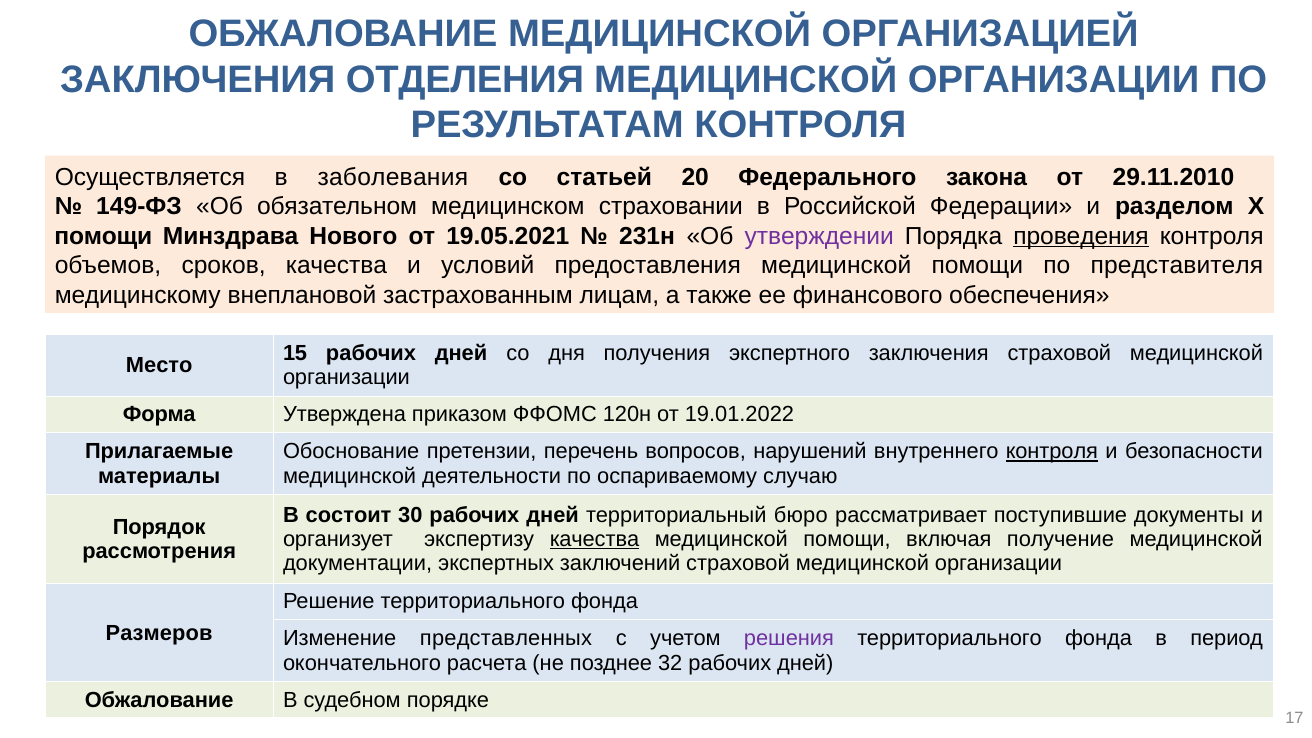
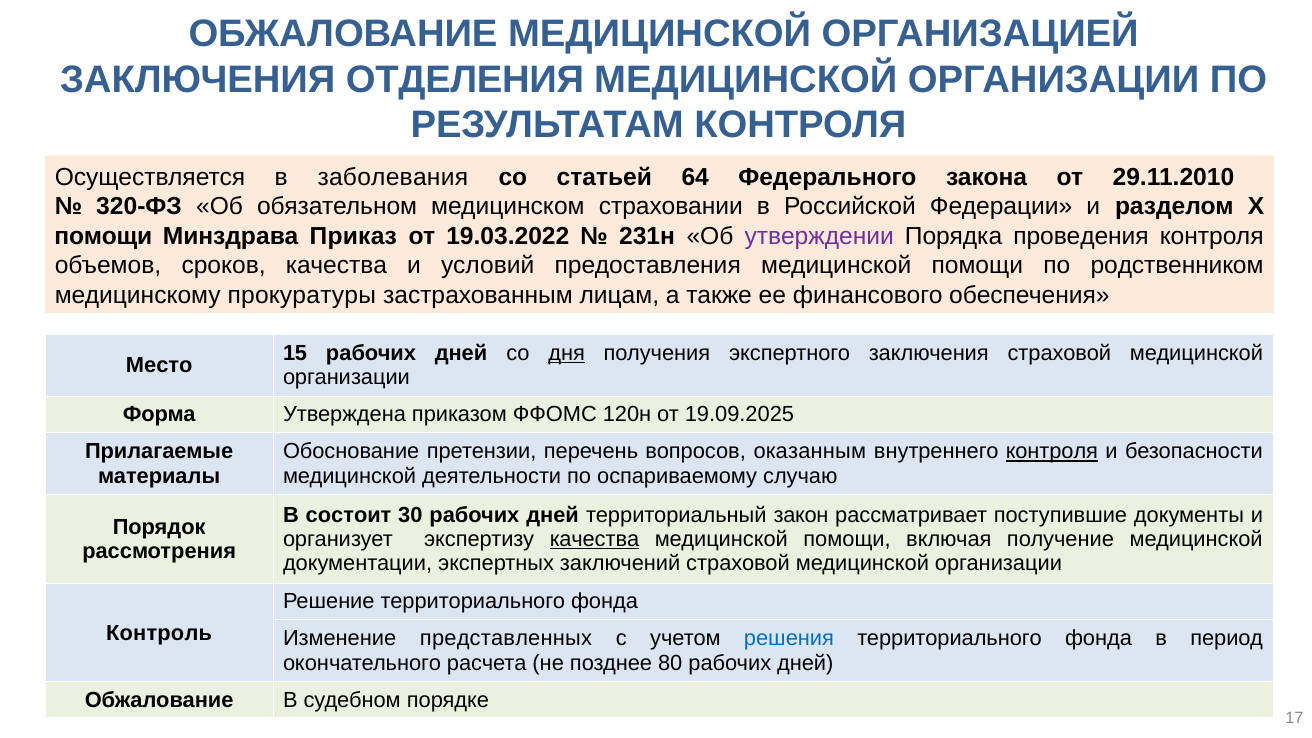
20: 20 -> 64 (695, 177)
149-ФЗ: 149-ФЗ -> 320-ФЗ (139, 207)
Нового: Нового -> Приказ (353, 236)
19.05.2021: 19.05.2021 -> 19.03.2022 (508, 236)
проведения underline: present -> none (1081, 236)
представителя: представителя -> родственником (1177, 266)
внеплановой: внеплановой -> прокуратуры (302, 295)
дня underline: none -> present (567, 353)
19.01.2022: 19.01.2022 -> 19.09.2025 (739, 415)
нарушений: нарушений -> оказанным (810, 452)
бюро: бюро -> закон (801, 515)
Размеров: Размеров -> Контроль (159, 633)
решения colour: purple -> blue (789, 639)
32: 32 -> 80 (670, 663)
